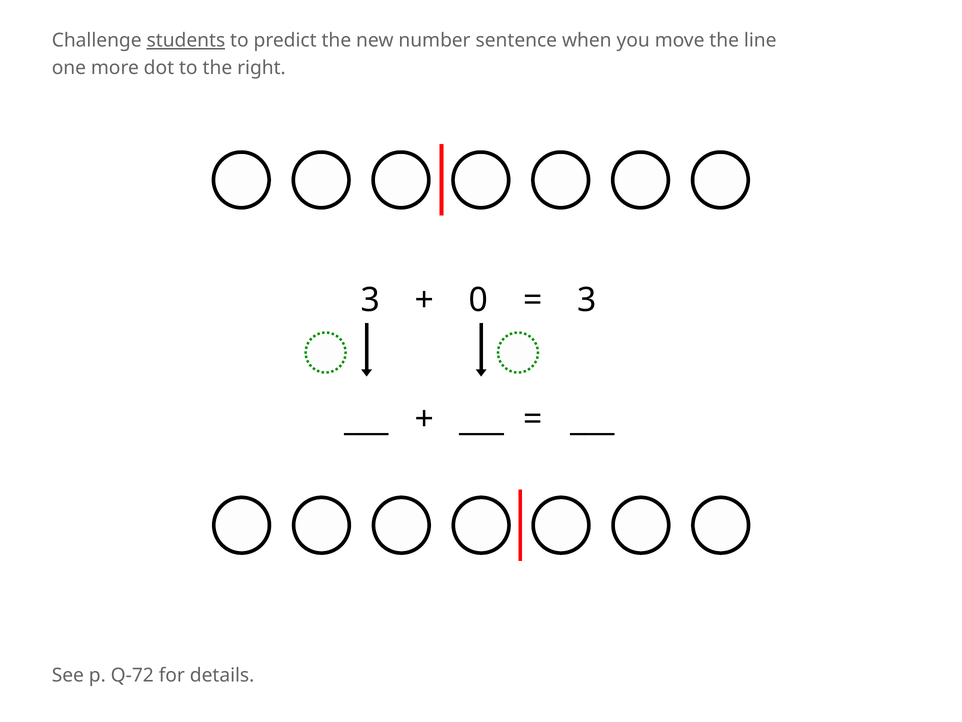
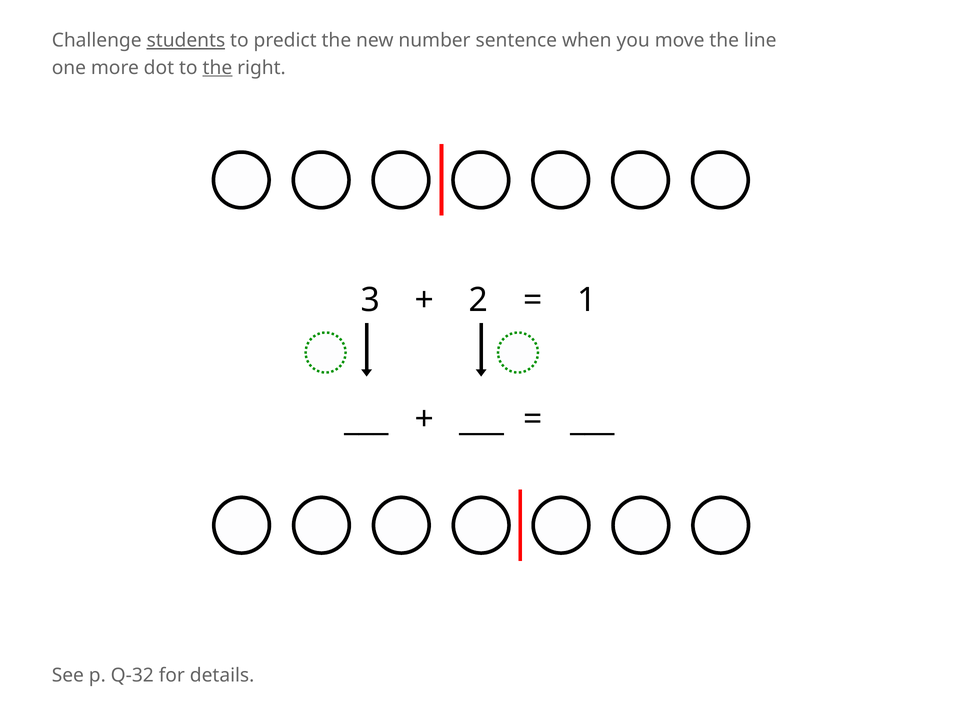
the underline: none -> present (217, 68)
0: 0 -> 2 (479, 300)
3: 3 -> 1 (587, 300)
Q-72: Q-72 -> Q-32 (132, 675)
